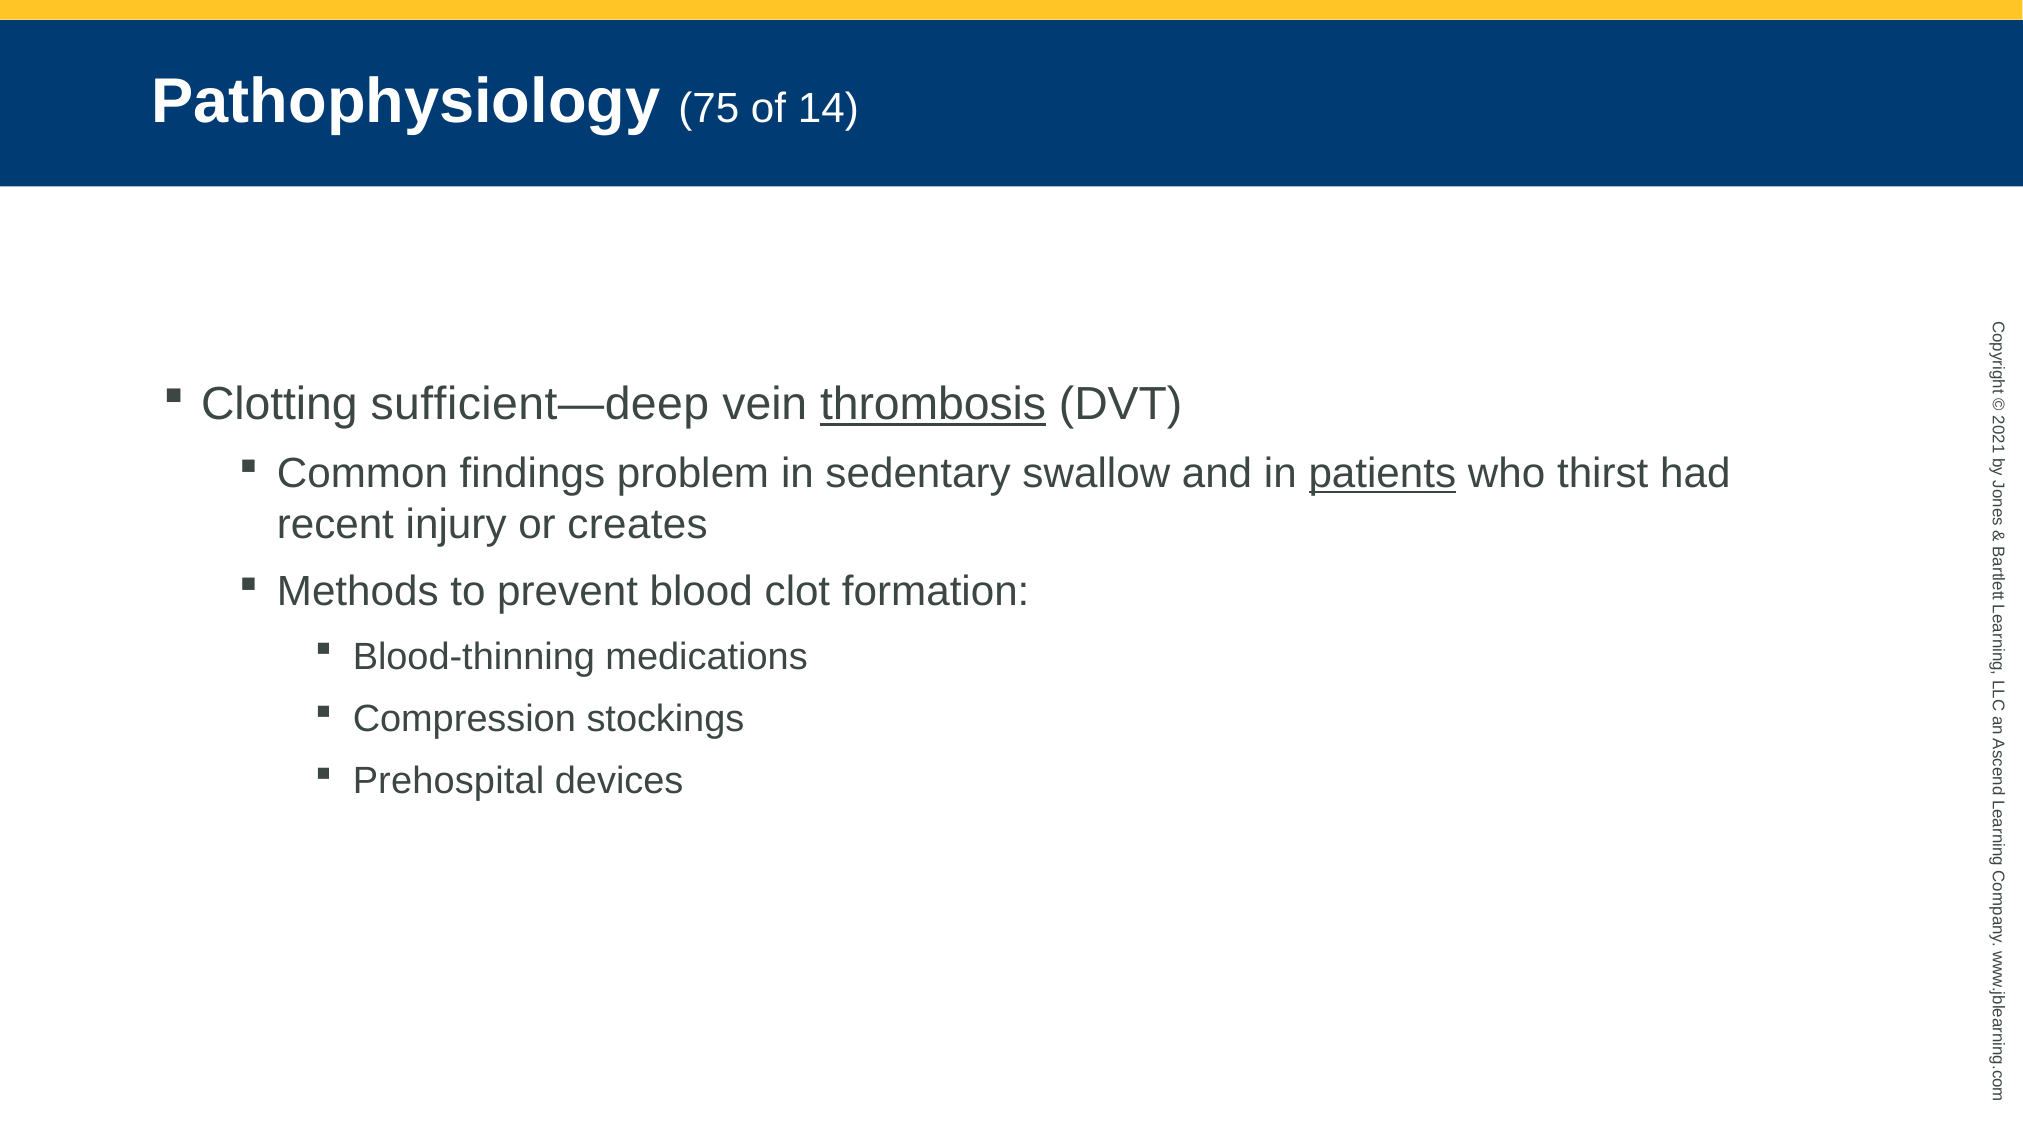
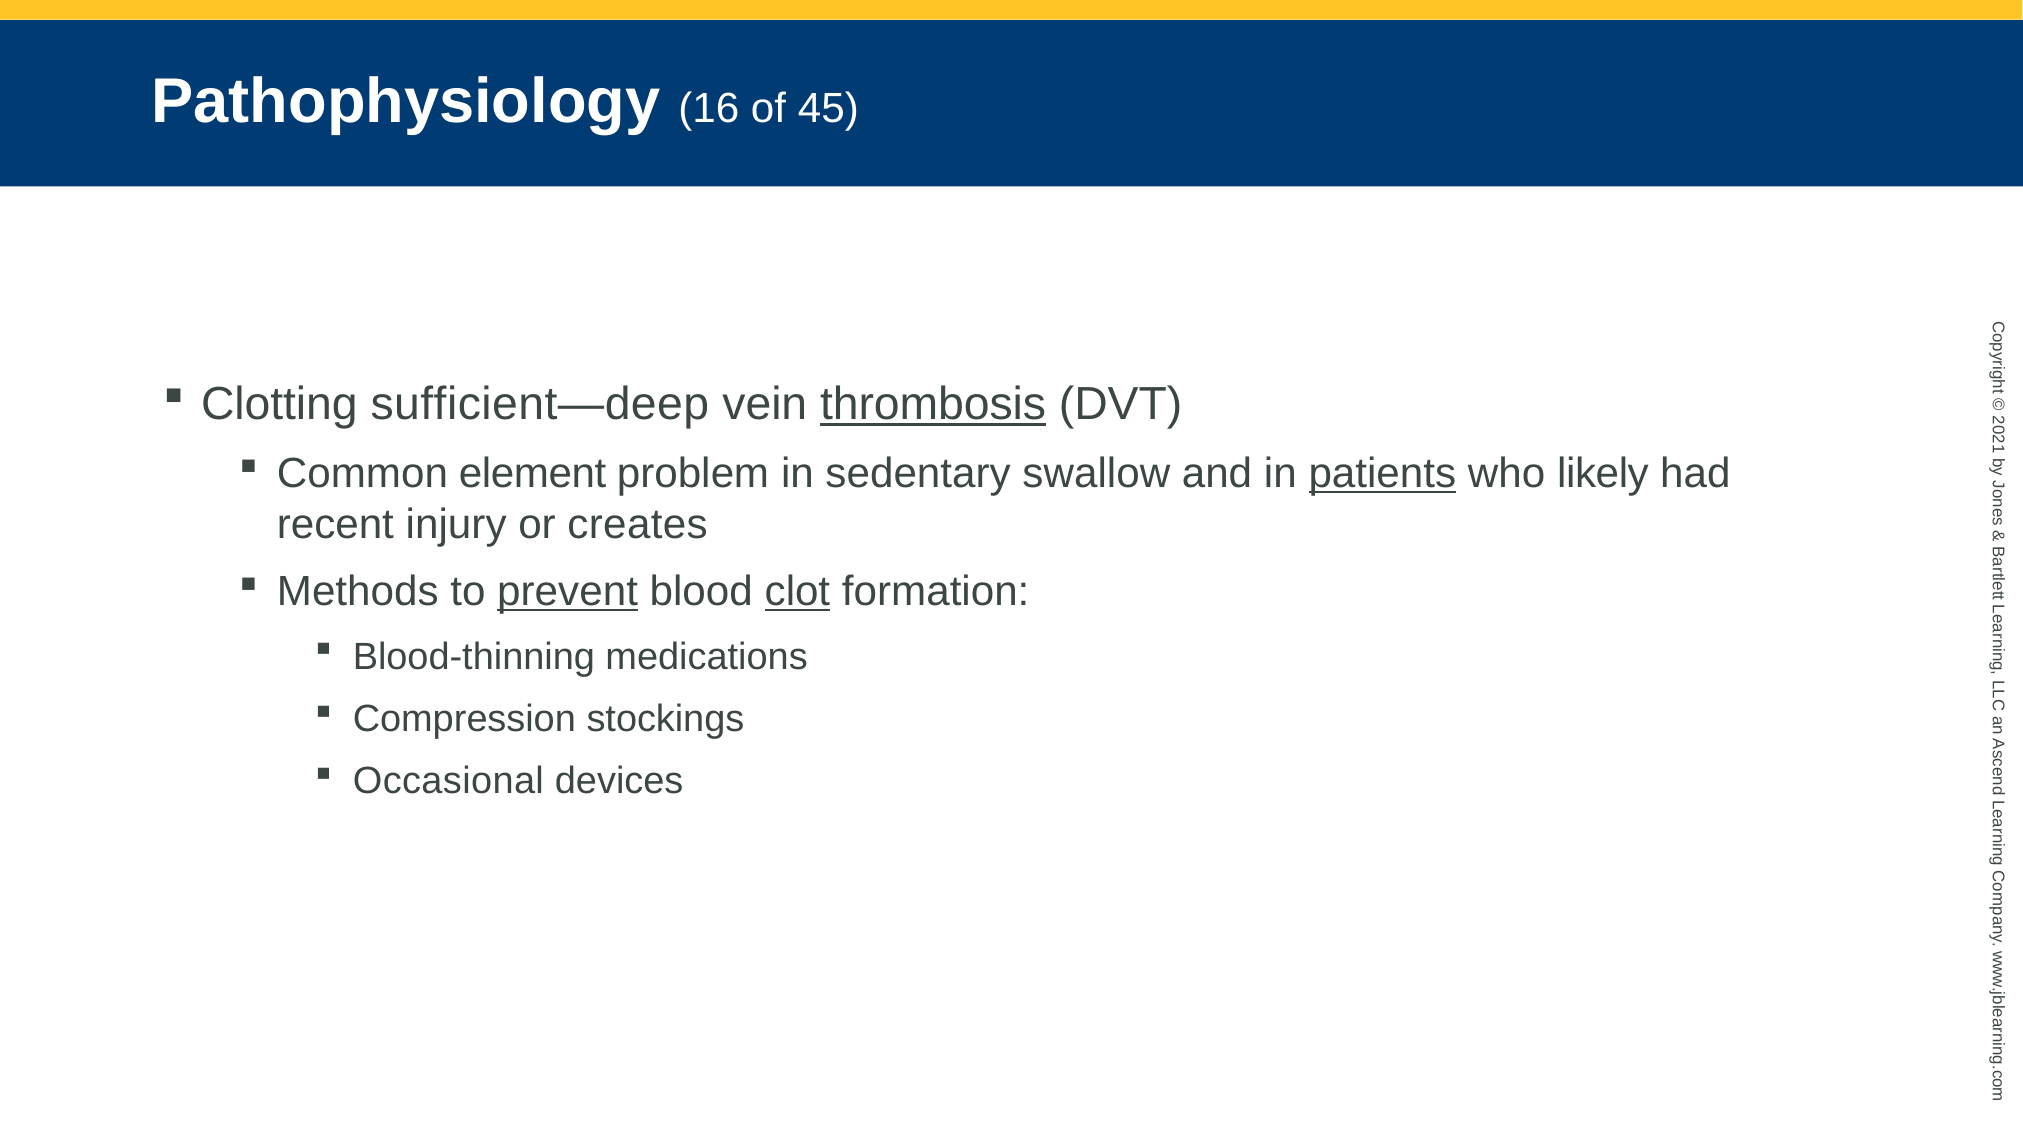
75: 75 -> 16 (709, 109)
14: 14 -> 45 (828, 109)
findings: findings -> element (533, 474)
thirst: thirst -> likely (1603, 474)
prevent underline: none -> present (568, 592)
clot underline: none -> present (797, 592)
Prehospital: Prehospital -> Occasional (448, 781)
